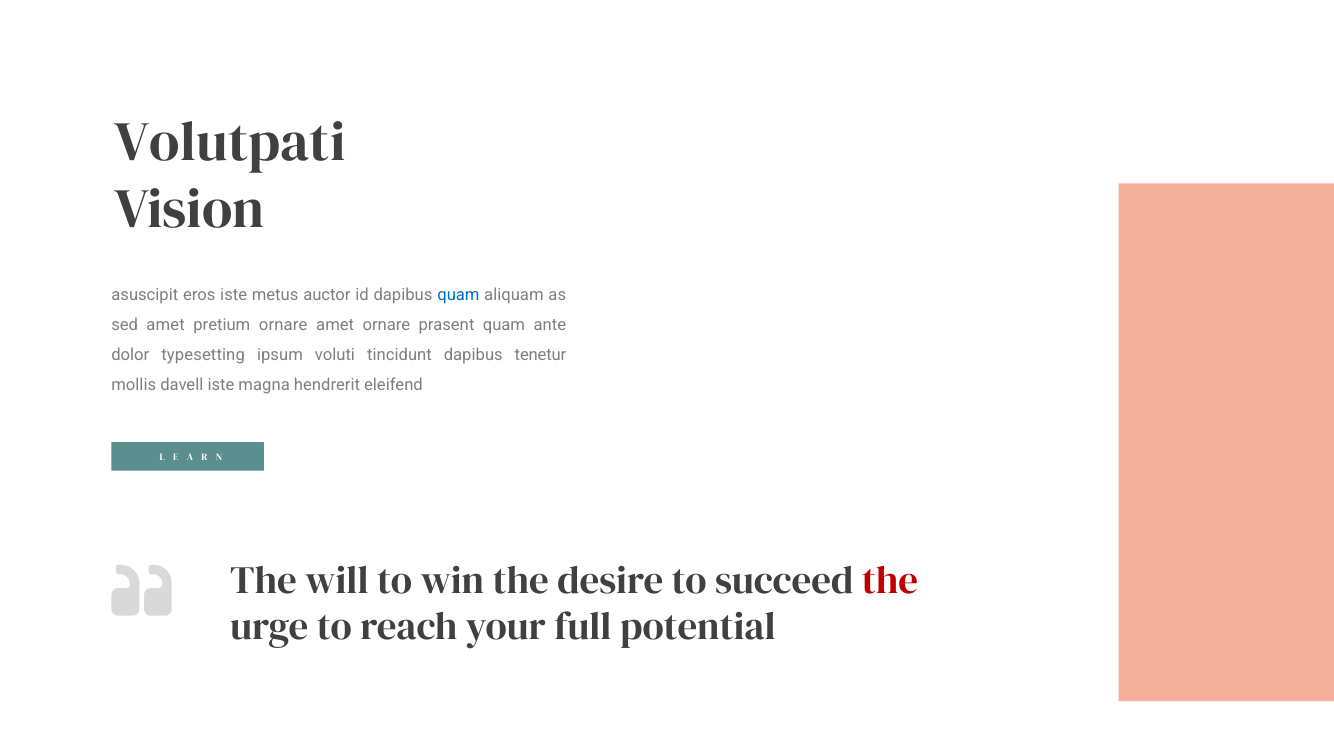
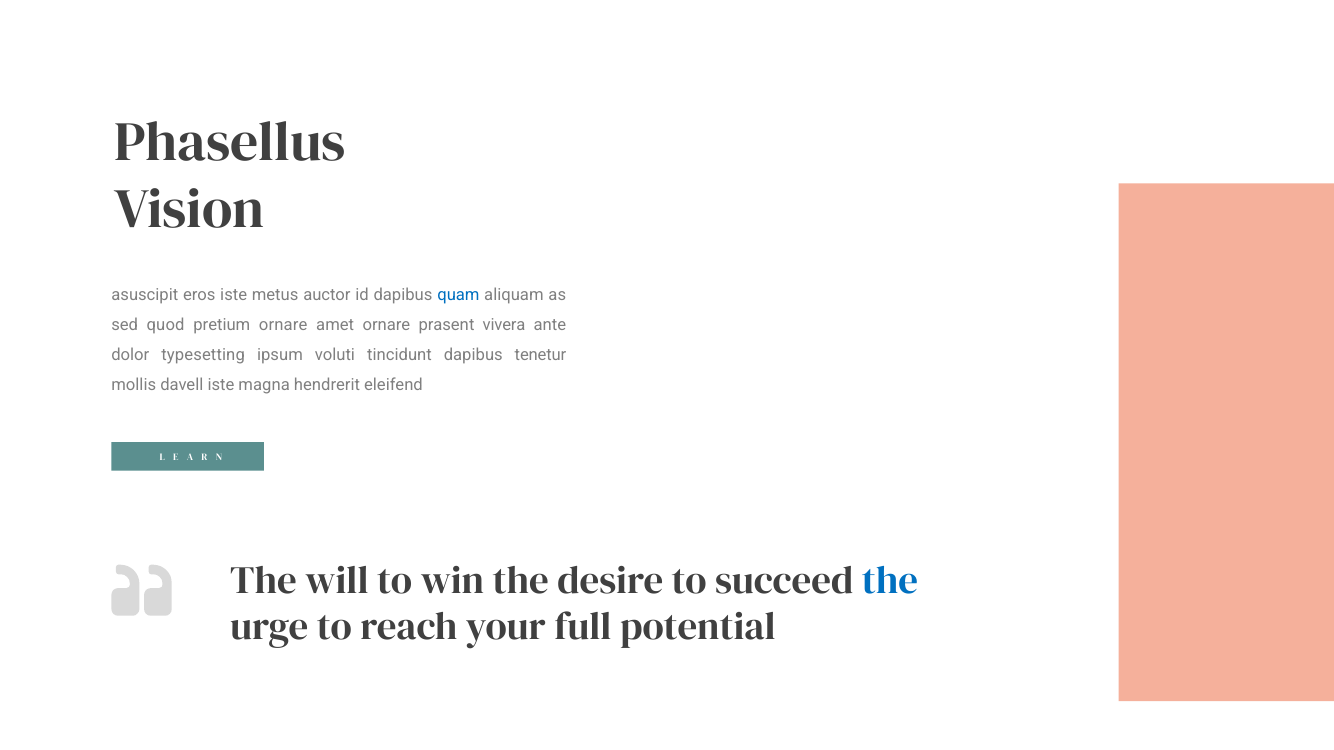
Volutpati: Volutpati -> Phasellus (230, 142)
sed amet: amet -> quod (166, 326)
prasent quam: quam -> vivera (504, 326)
the colour: red -> blue (890, 581)
